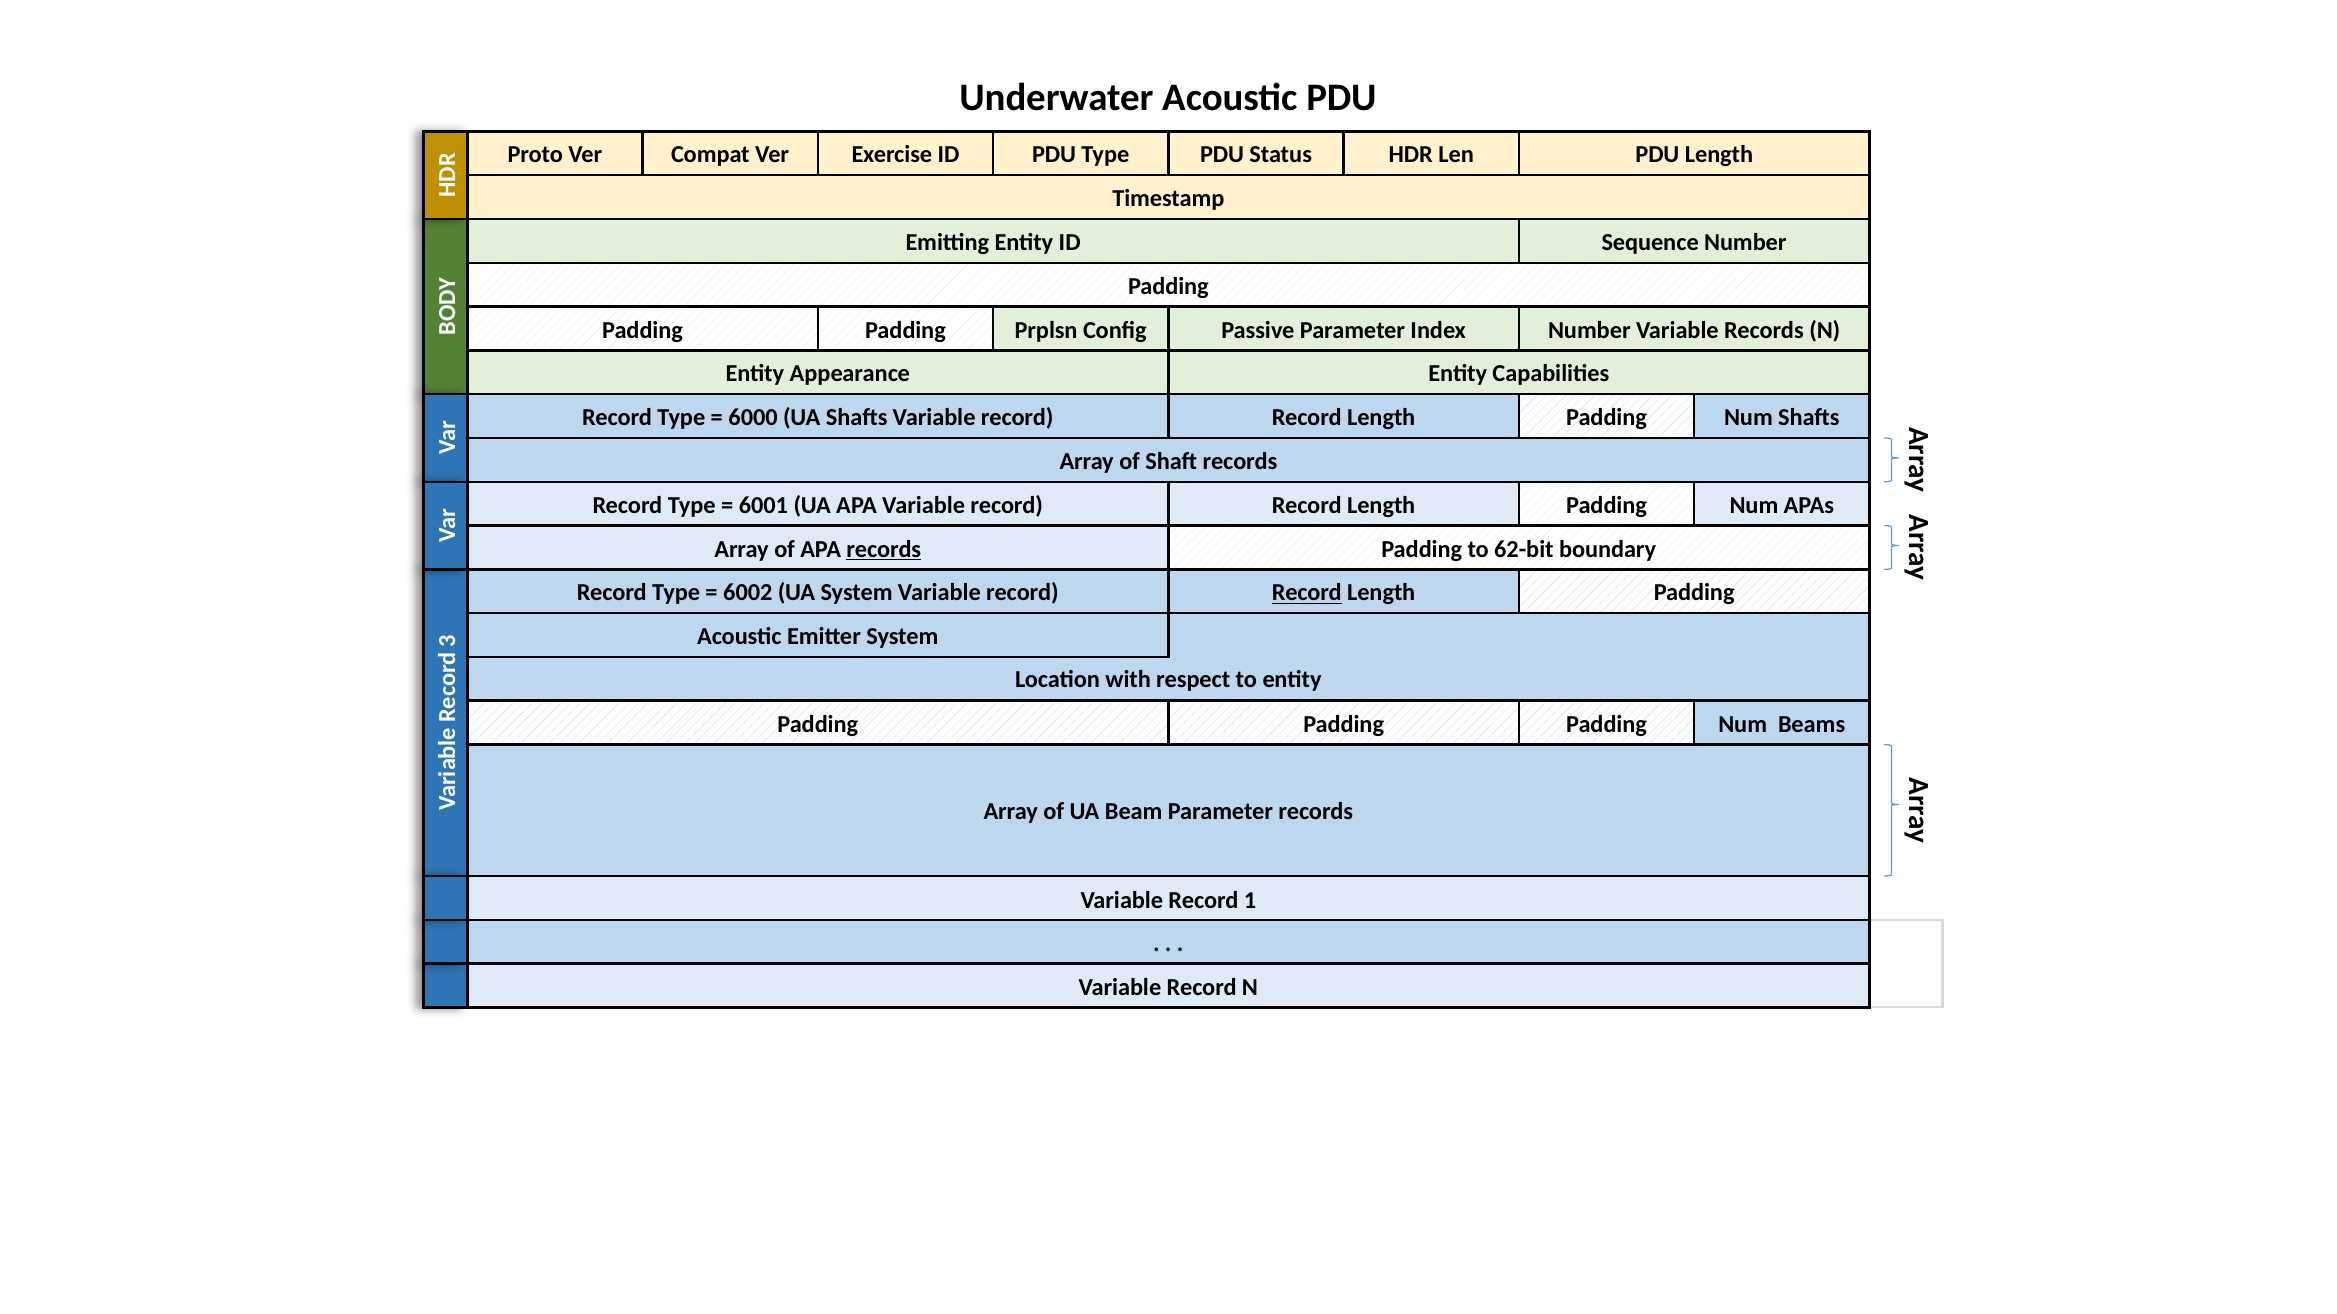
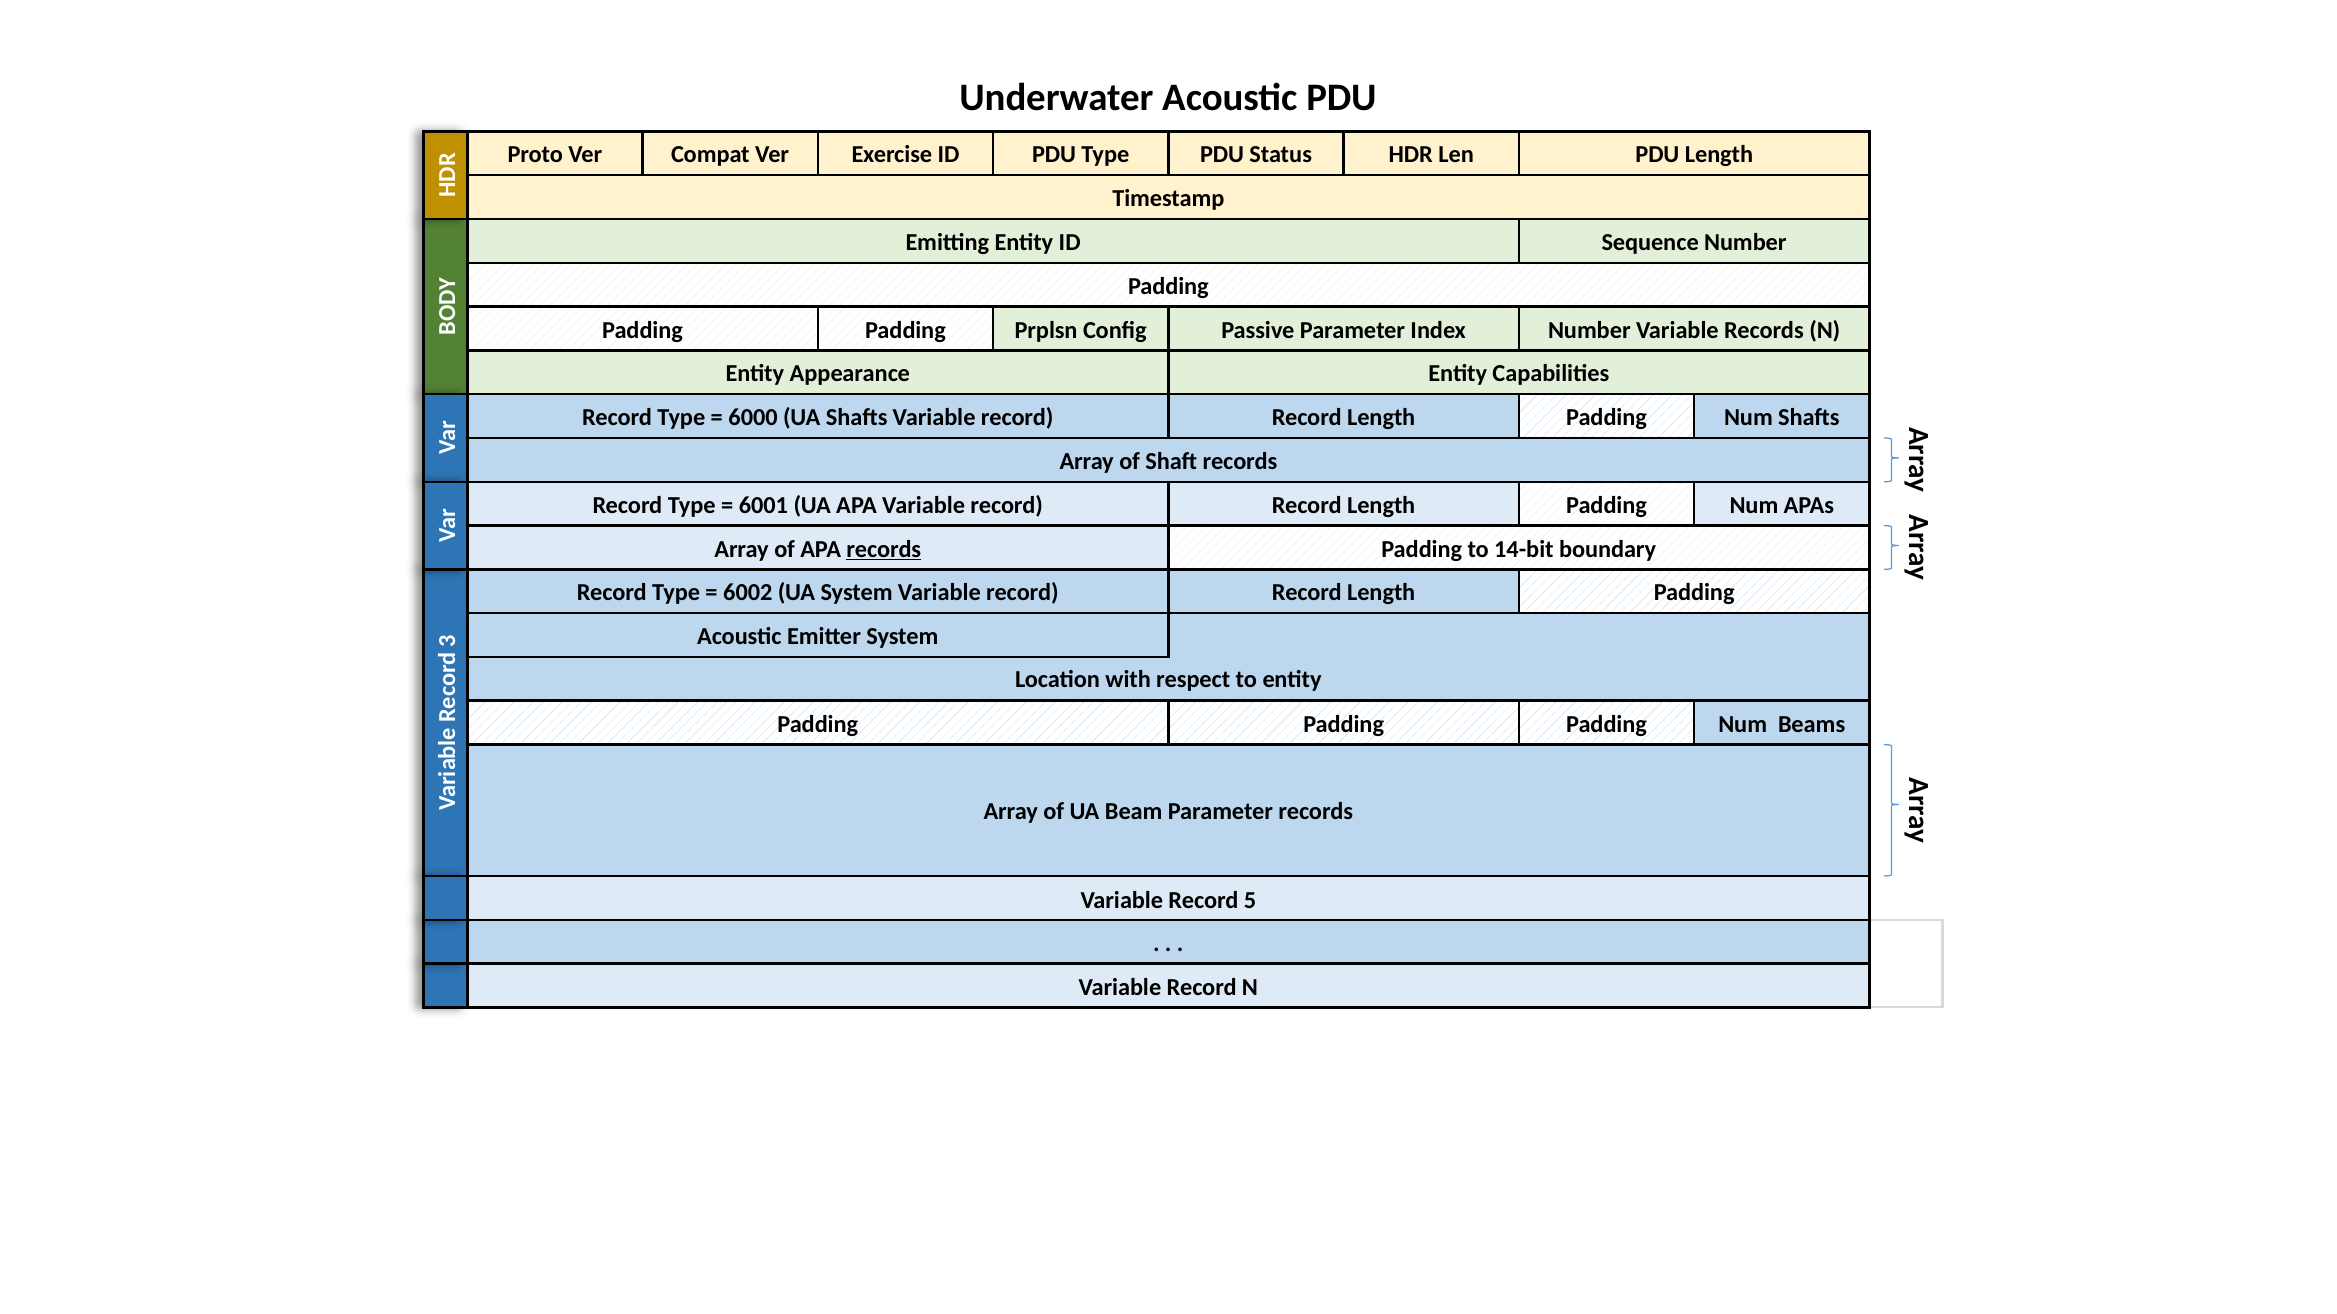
62-bit: 62-bit -> 14-bit (1524, 549)
Record underline: present -> none (1307, 593)
1: 1 -> 5 (1250, 901)
